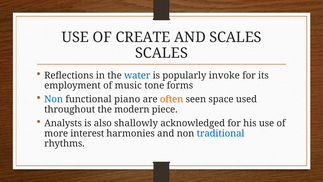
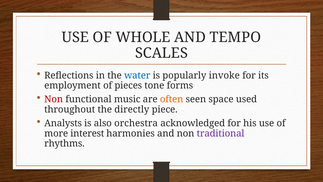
CREATE: CREATE -> WHOLE (143, 37)
AND SCALES: SCALES -> TEMPO (235, 37)
music: music -> pieces (128, 85)
Non colour: blue -> red (54, 99)
piano: piano -> music (127, 99)
modern: modern -> directly (132, 109)
shallowly: shallowly -> orchestra (136, 123)
traditional colour: blue -> purple (221, 133)
